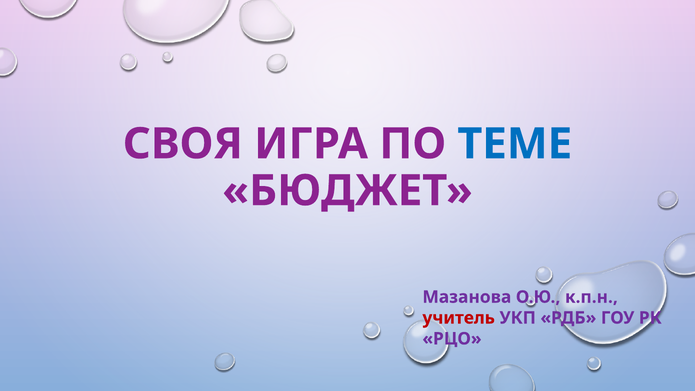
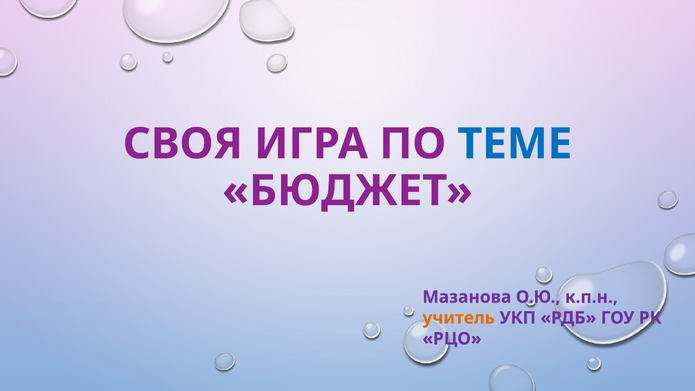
учитель colour: red -> orange (459, 318)
